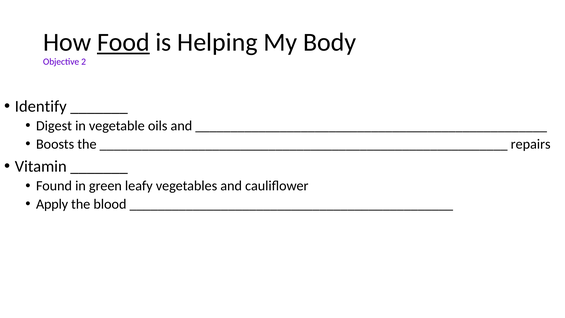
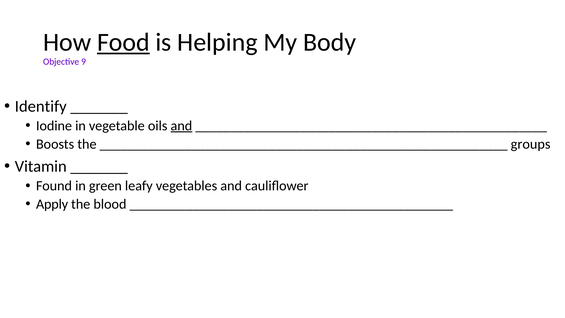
2: 2 -> 9 (84, 62)
Digest: Digest -> Iodine (54, 126)
and underline: none -> present (181, 126)
repairs: repairs -> groups (531, 144)
